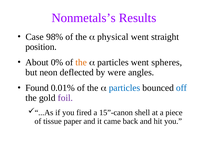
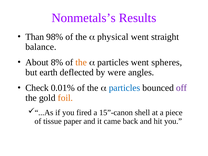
Case: Case -> Than (35, 37)
position: position -> balance (41, 47)
0%: 0% -> 8% (57, 62)
neon: neon -> earth (49, 72)
Found: Found -> Check (37, 88)
off colour: blue -> purple (181, 88)
foil colour: purple -> orange (65, 98)
